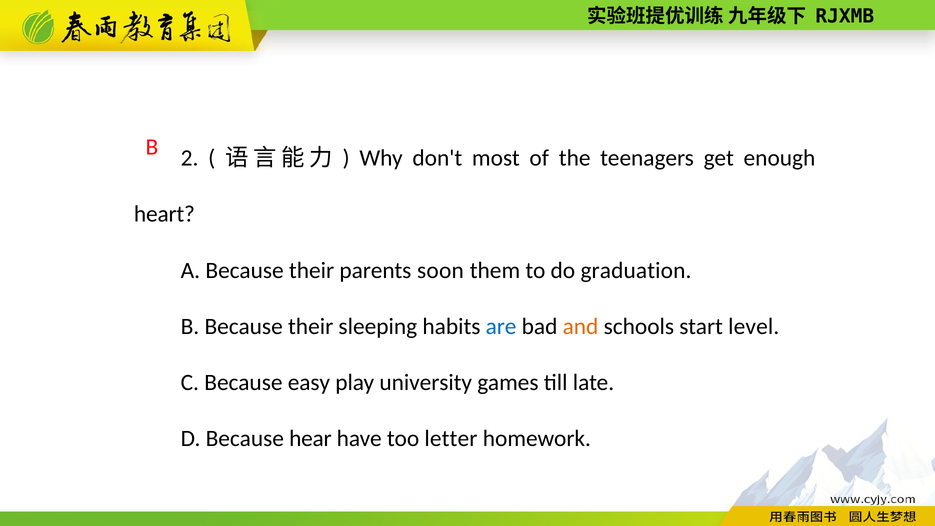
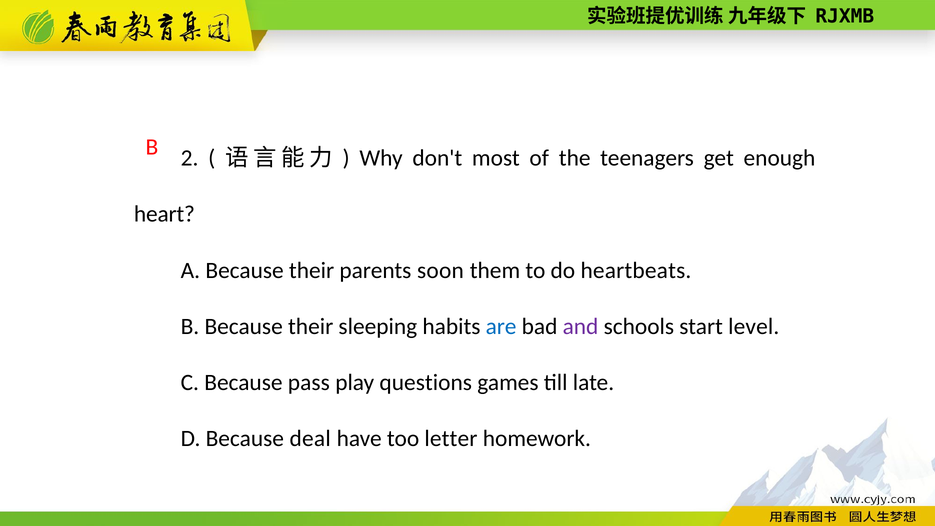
graduation: graduation -> heartbeats (636, 270)
and colour: orange -> purple (581, 326)
easy: easy -> pass (309, 382)
university: university -> questions (426, 382)
hear: hear -> deal (310, 439)
